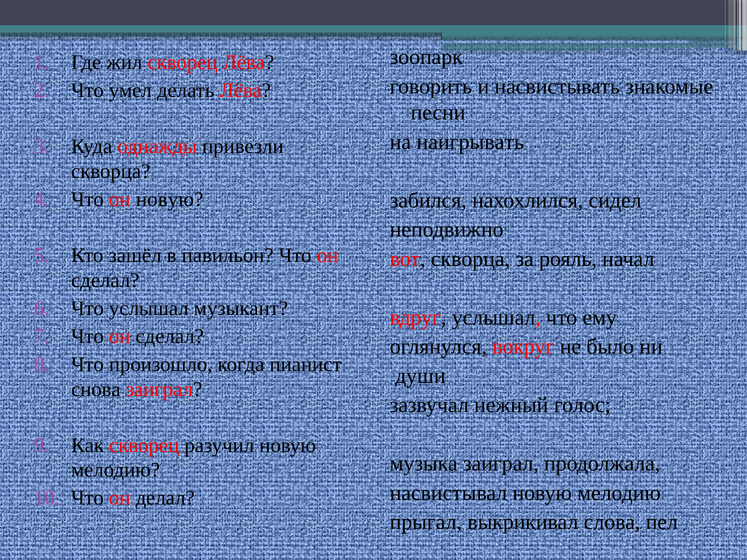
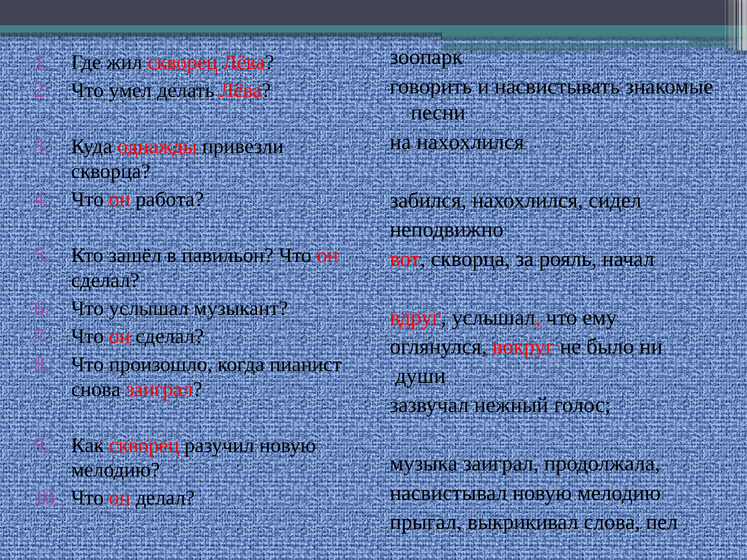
на наигрывать: наигрывать -> нахохлился (470, 142)
он новую: новую -> работа (170, 199)
